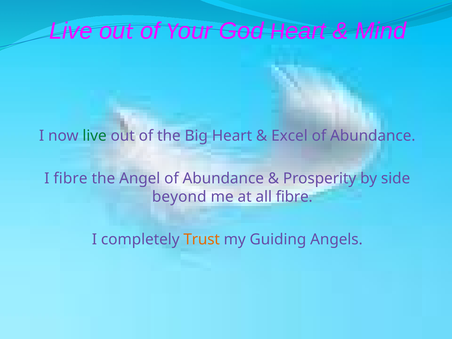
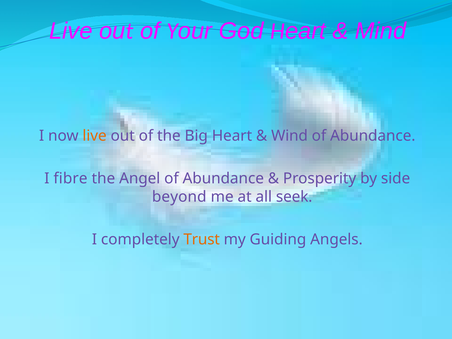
live colour: green -> orange (95, 136)
Excel: Excel -> Wind (290, 136)
all fibre: fibre -> seek (294, 197)
